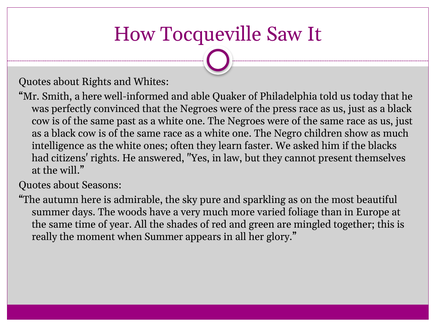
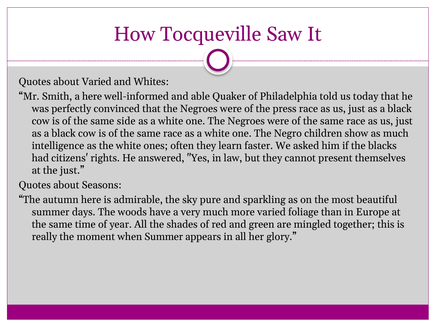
about Rights: Rights -> Varied (97, 82)
past: past -> side (126, 121)
the will: will -> just (72, 171)
